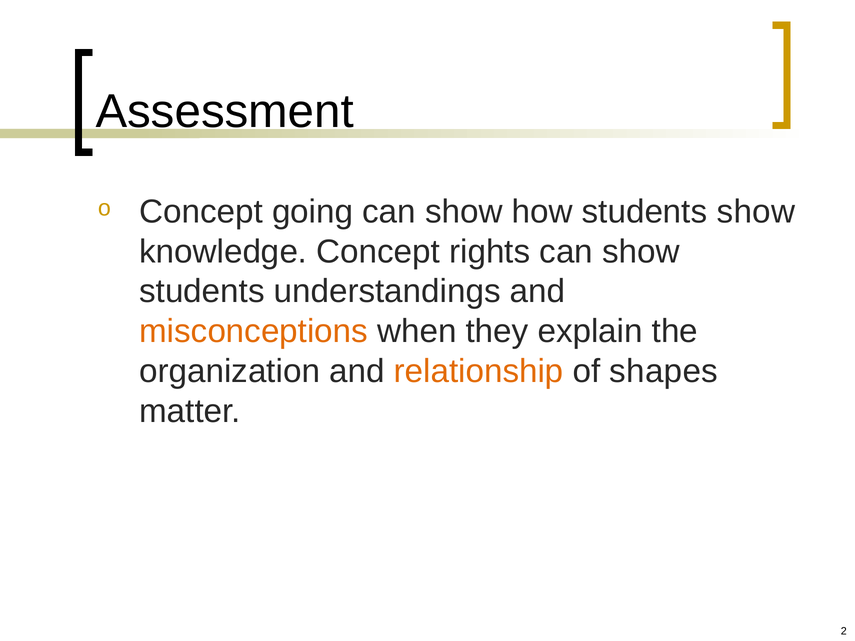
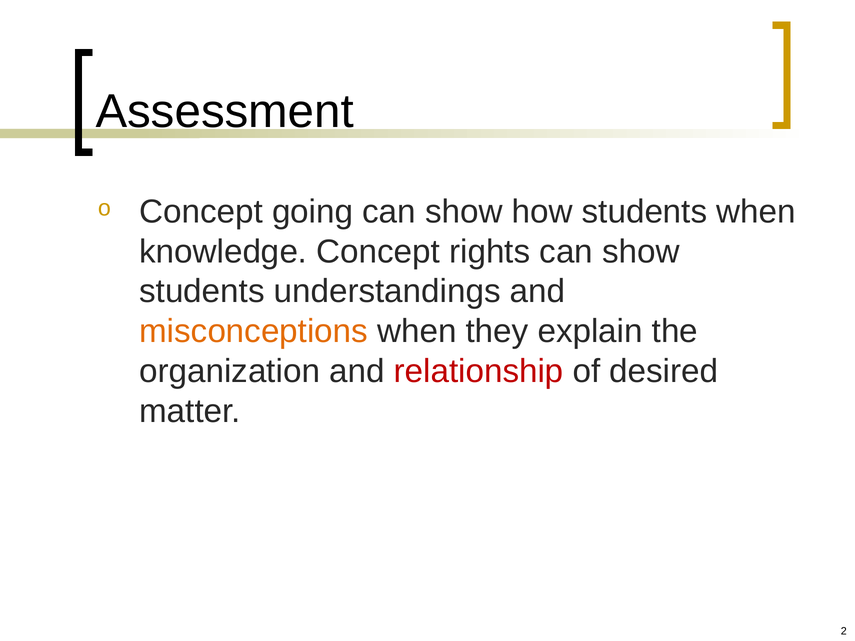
students show: show -> when (756, 212)
relationship colour: orange -> red (479, 371)
shapes: shapes -> desired (664, 371)
